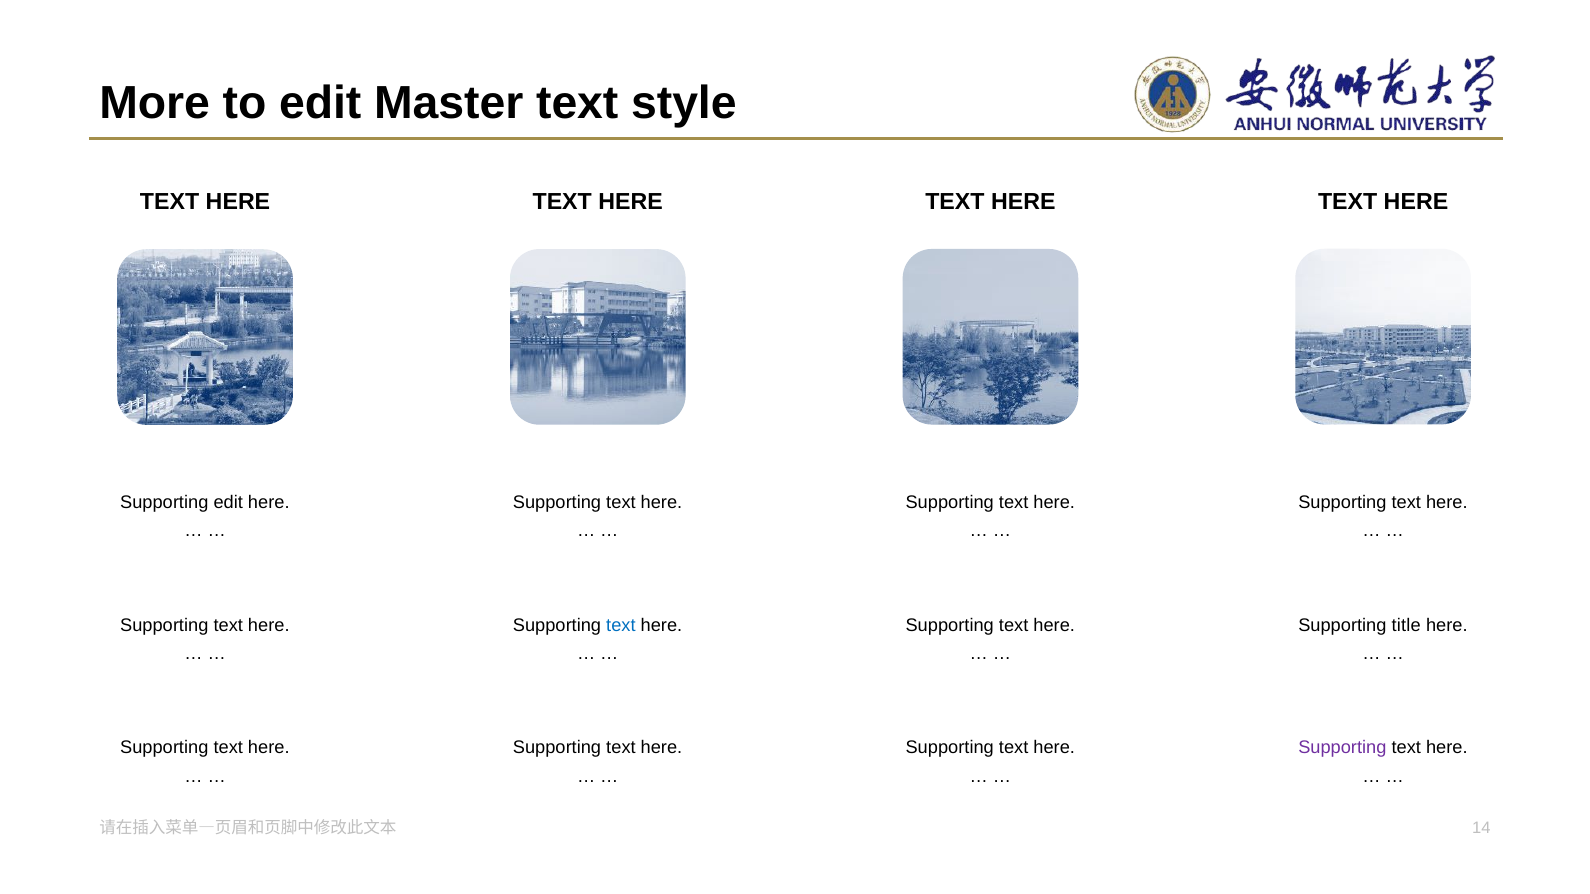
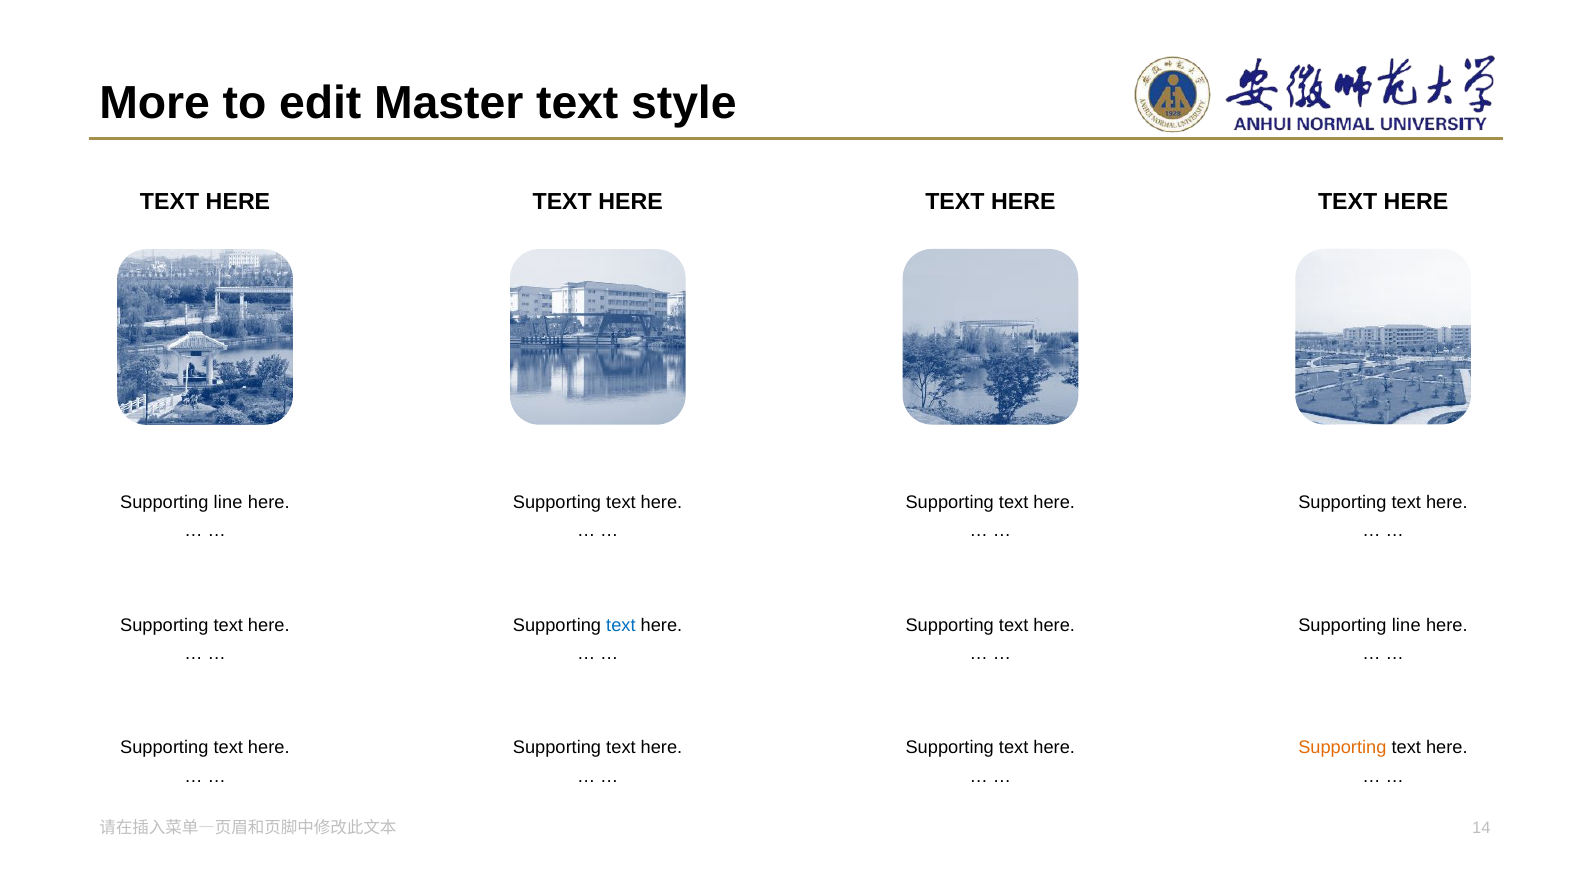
edit: edit -> line (228, 503)
title: title -> line (1406, 625)
Supporting colour: purple -> orange (1342, 748)
